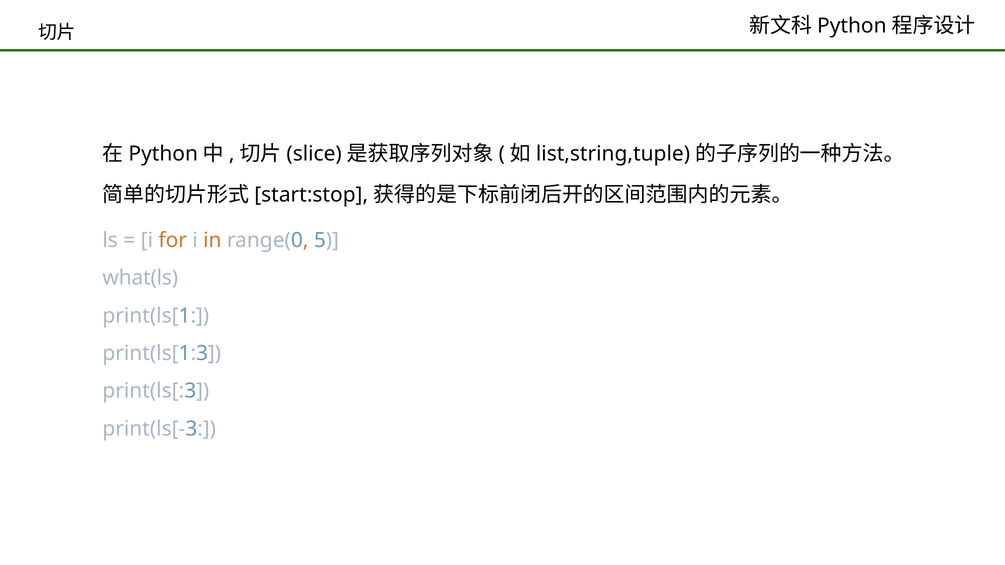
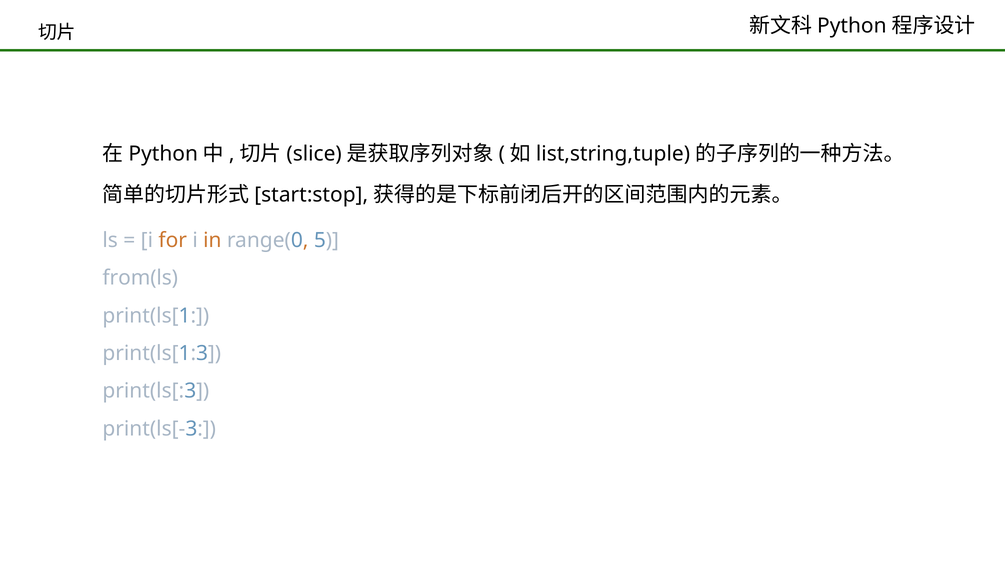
what(ls: what(ls -> from(ls (140, 278)
